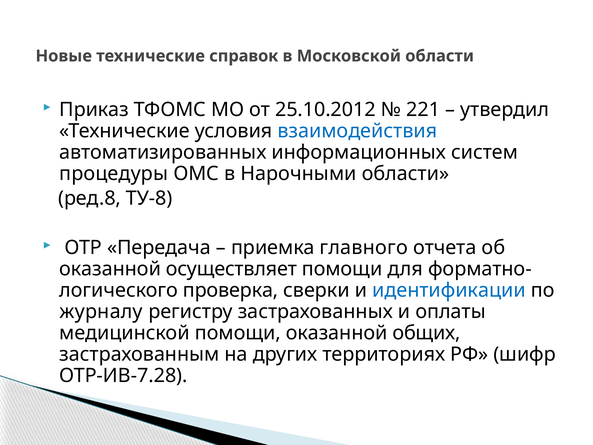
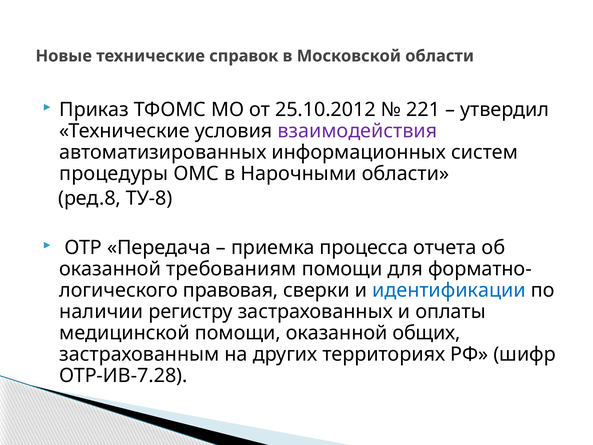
взаимодействия colour: blue -> purple (357, 131)
главного: главного -> процесса (364, 247)
осуществляет: осуществляет -> требованиям (231, 269)
проверка: проверка -> правовая (231, 290)
журналу: журналу -> наличии (101, 311)
